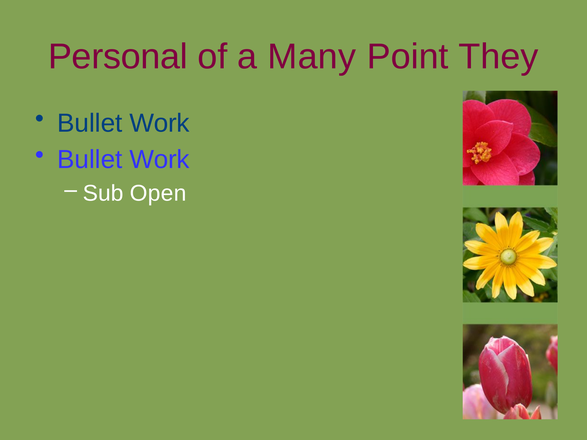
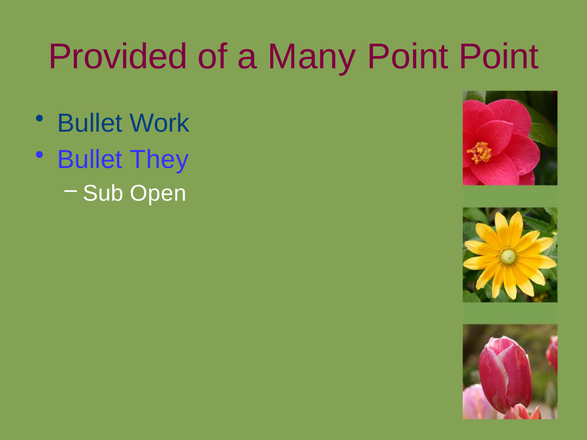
Personal: Personal -> Provided (118, 57)
Point They: They -> Point (499, 57)
Work: Work -> They (159, 160)
